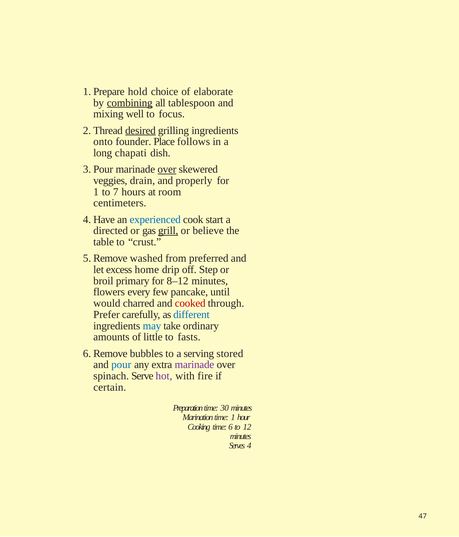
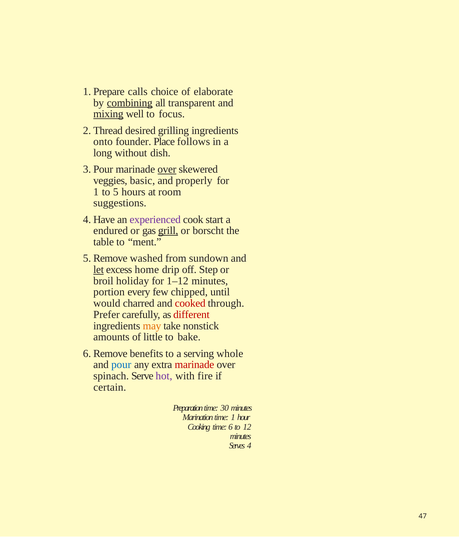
hold: hold -> calls (138, 92)
tablespoon: tablespoon -> transparent (192, 103)
mixing underline: none -> present (108, 114)
desired underline: present -> none (140, 131)
chapati: chapati -> without (131, 153)
drain: drain -> basic (142, 181)
7: 7 -> 5 (116, 192)
centimeters: centimeters -> suggestions (120, 203)
experienced colour: blue -> purple (155, 220)
directed: directed -> endured (111, 231)
believe: believe -> borscht (208, 231)
crust: crust -> ment (145, 242)
preferred: preferred -> sundown (209, 258)
let underline: none -> present (99, 270)
primary: primary -> holiday (133, 281)
8–12: 8–12 -> 1–12 (178, 281)
flowers: flowers -> portion (109, 292)
pancake: pancake -> chipped (189, 292)
different colour: blue -> red (191, 315)
may colour: blue -> orange (152, 326)
ordinary: ordinary -> nonstick (201, 326)
fasts: fasts -> bake (189, 337)
bubbles: bubbles -> benefits (146, 354)
stored: stored -> whole (230, 354)
marinade colour: purple -> red (194, 365)
